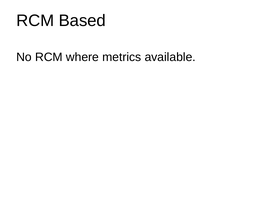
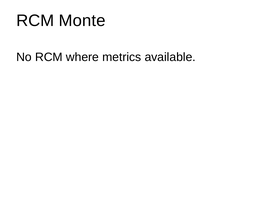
Based: Based -> Monte (82, 21)
